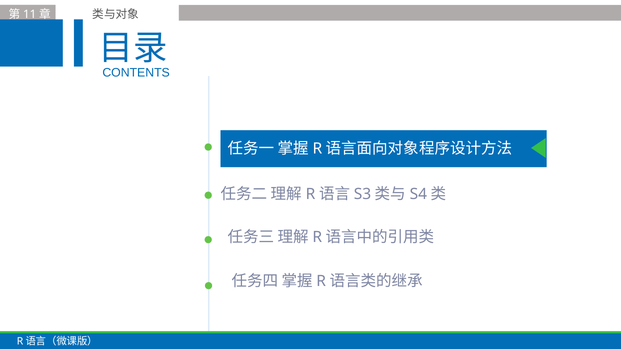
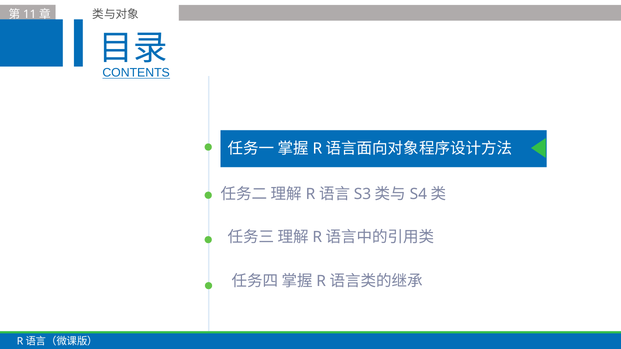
CONTENTS underline: none -> present (136, 73)
